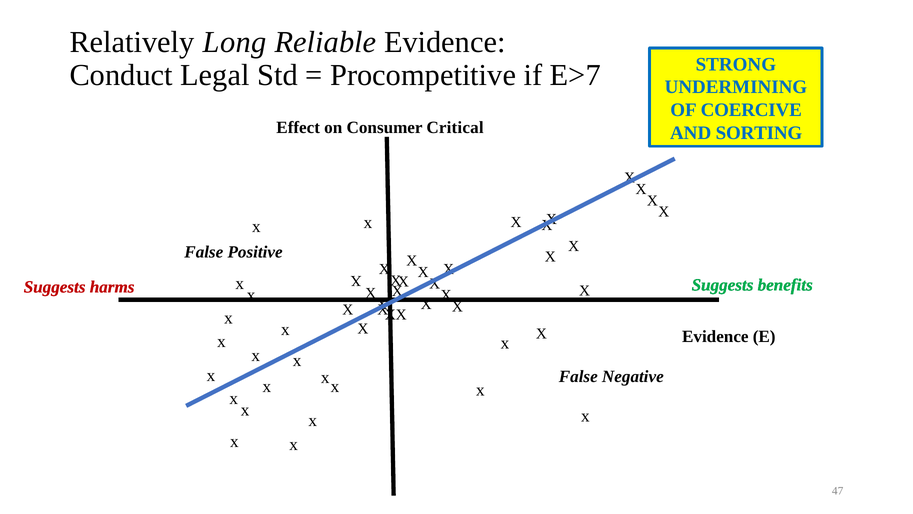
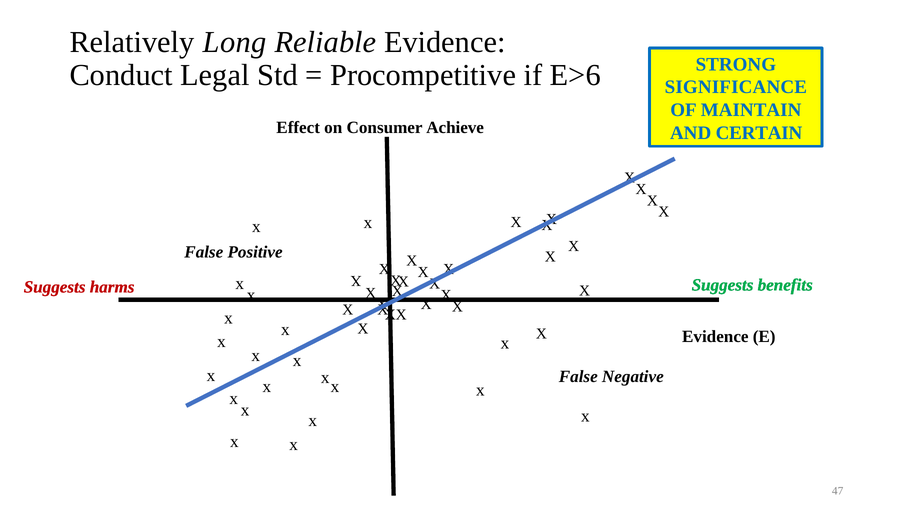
E>7: E>7 -> E>6 (575, 75)
UNDERMINING: UNDERMINING -> SIGNIFICANCE (736, 87)
COERCIVE: COERCIVE -> MAINTAIN (751, 110)
Critical: Critical -> Achieve (455, 128)
SORTING: SORTING -> CERTAIN (759, 133)
